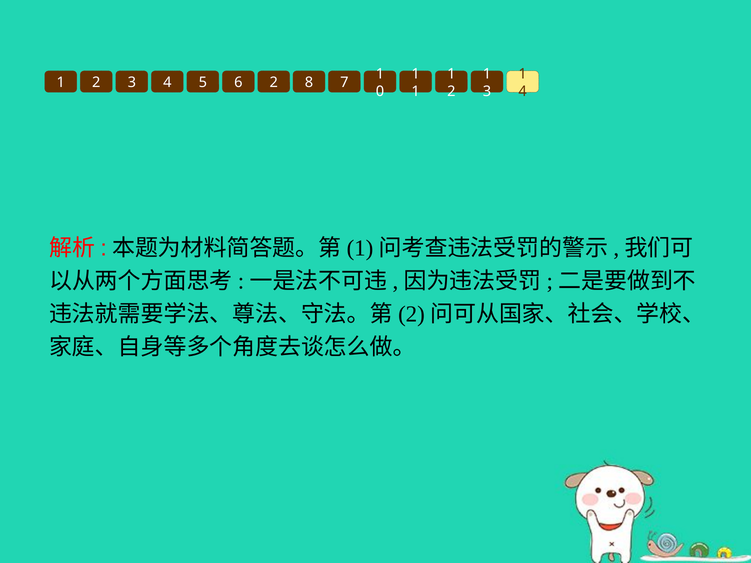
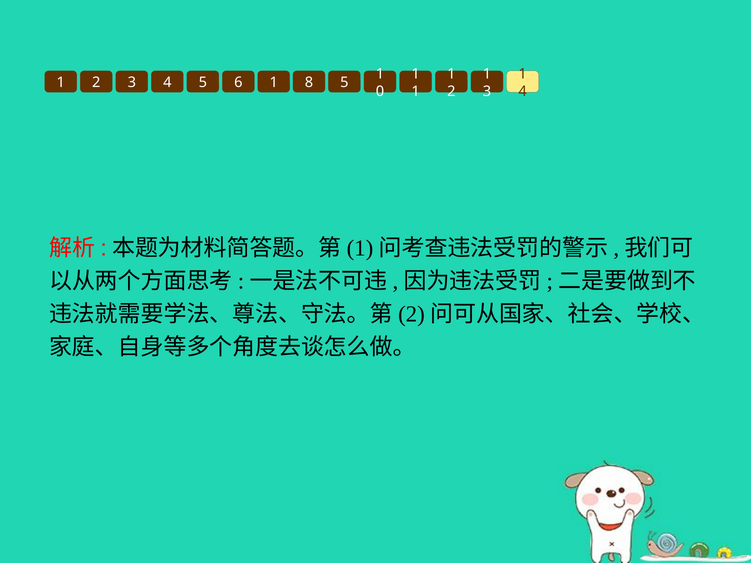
6 2: 2 -> 1 (274, 83)
8 7: 7 -> 5 (344, 83)
